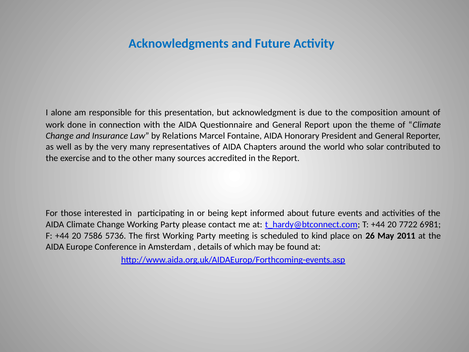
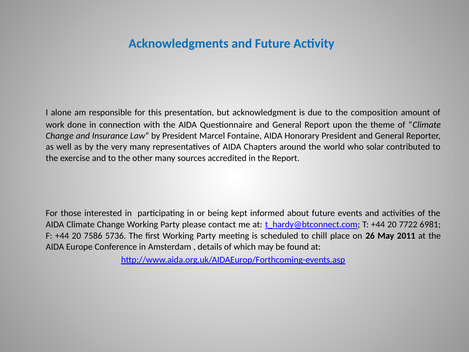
by Relations: Relations -> President (180, 136)
kind: kind -> chill (319, 236)
